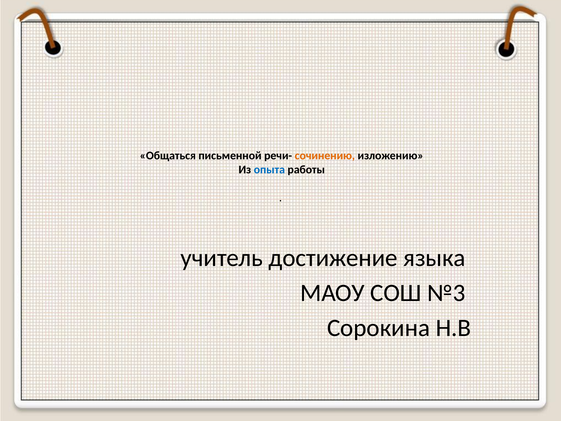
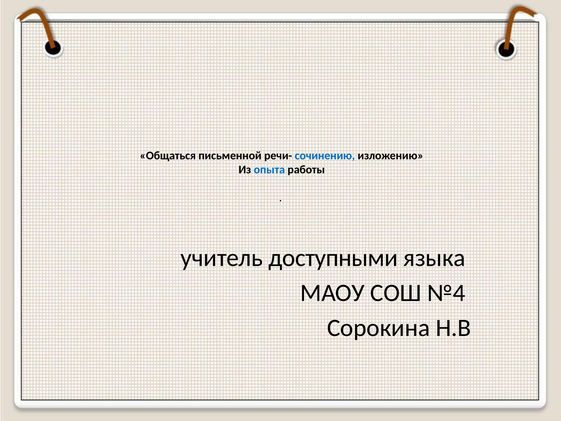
сочинению colour: orange -> blue (325, 156)
достижение: достижение -> доступными (333, 258)
№3: №3 -> №4 (446, 293)
